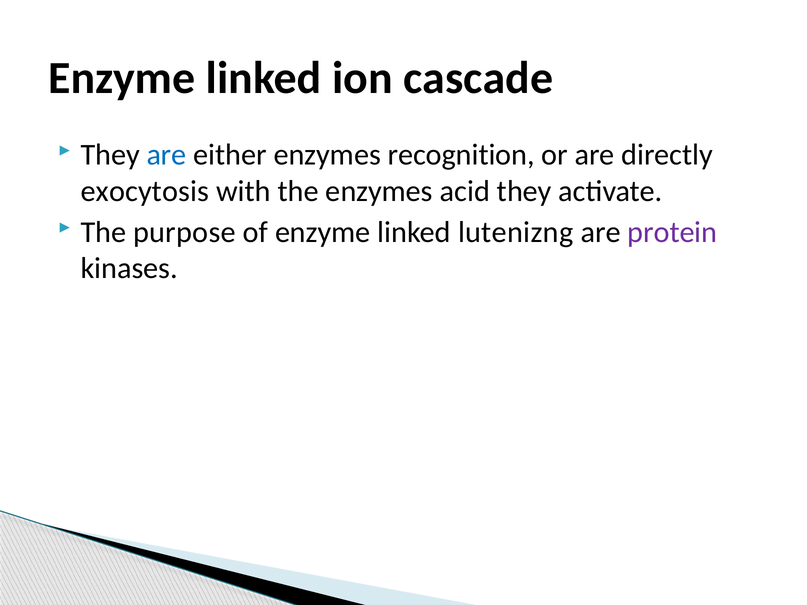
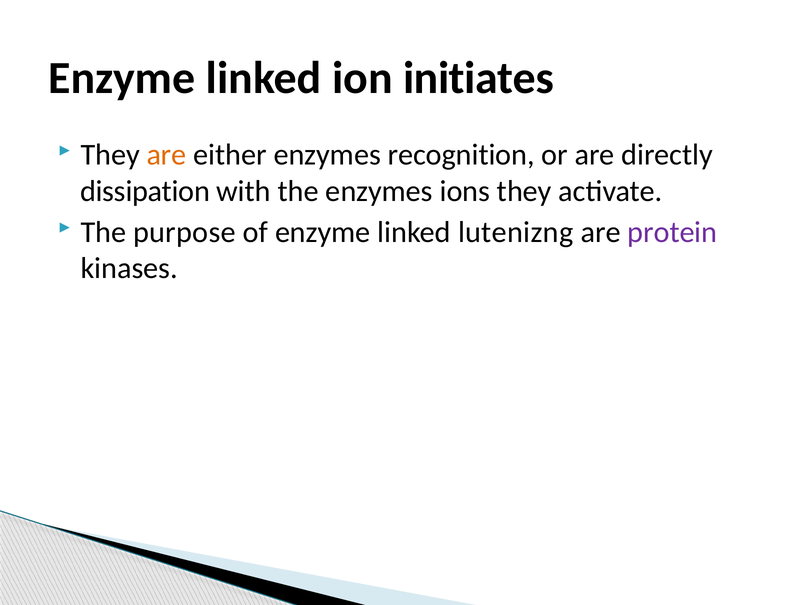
cascade: cascade -> initiates (478, 78)
are colour: blue -> orange (167, 155)
exocytosis: exocytosis -> dissipation (145, 191)
acid: acid -> ions (465, 191)
